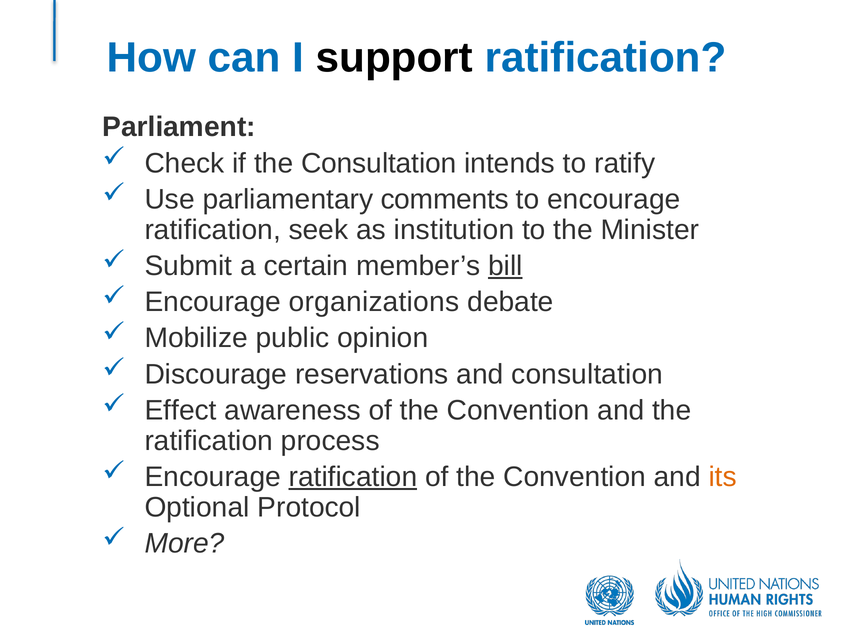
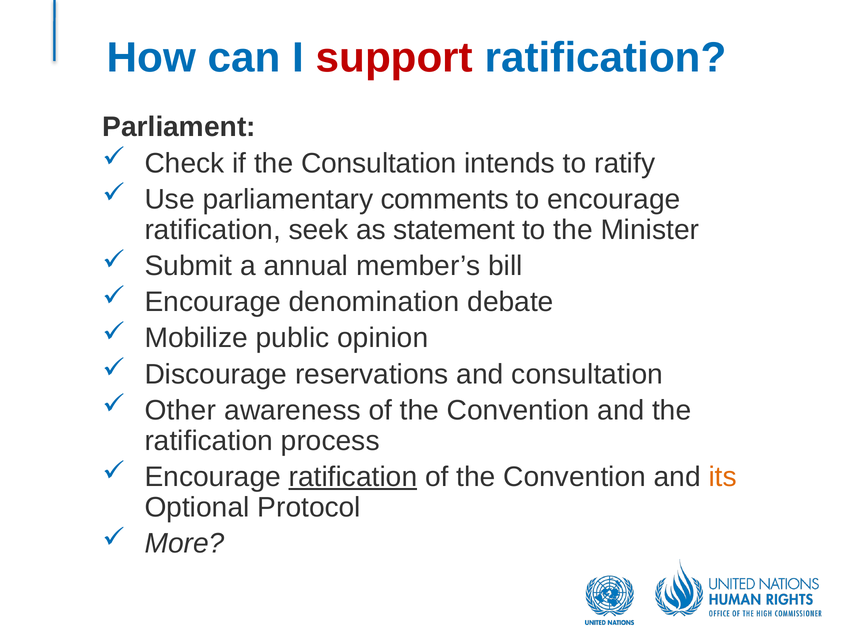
support colour: black -> red (394, 58)
institution: institution -> statement (454, 230)
certain: certain -> annual (306, 266)
bill underline: present -> none (505, 266)
organizations: organizations -> denomination (374, 302)
Effect: Effect -> Other (180, 410)
